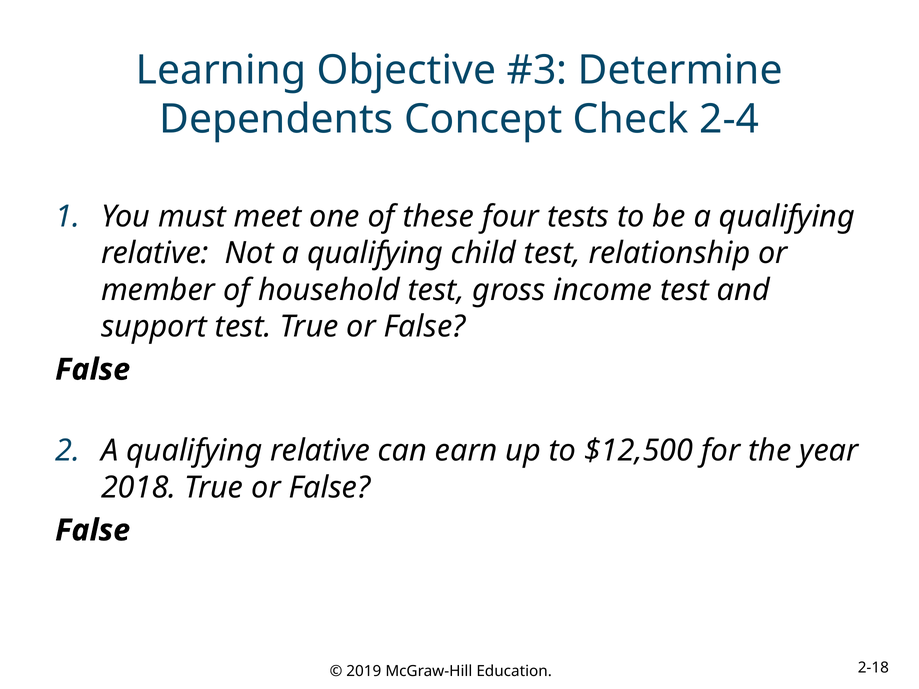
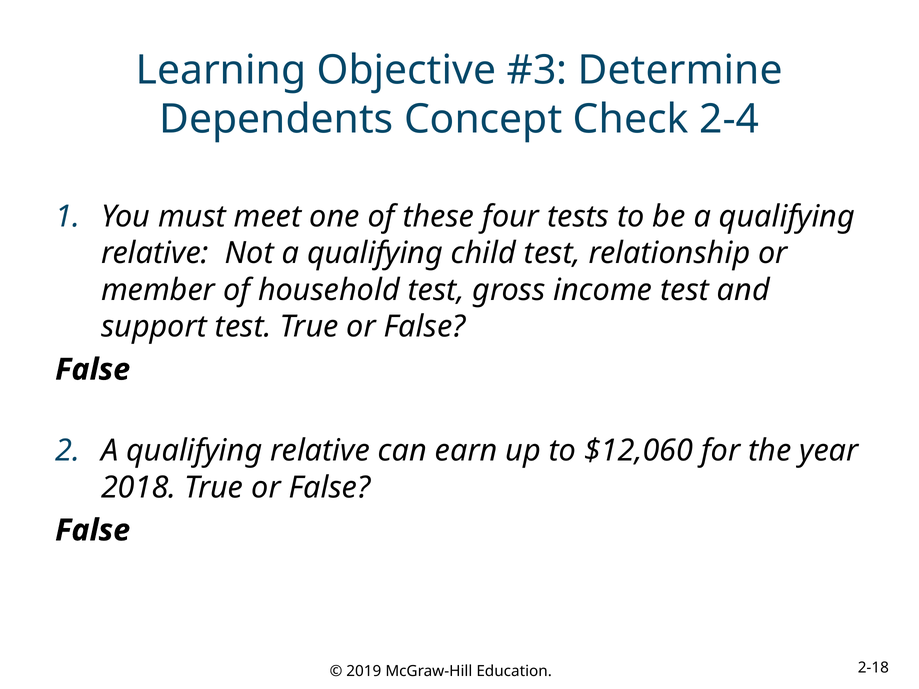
$12,500: $12,500 -> $12,060 (639, 451)
